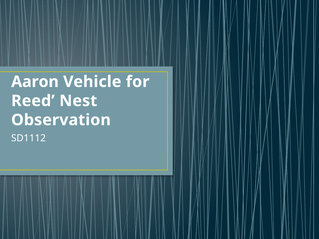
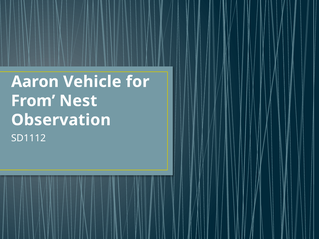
Reed: Reed -> From (33, 101)
